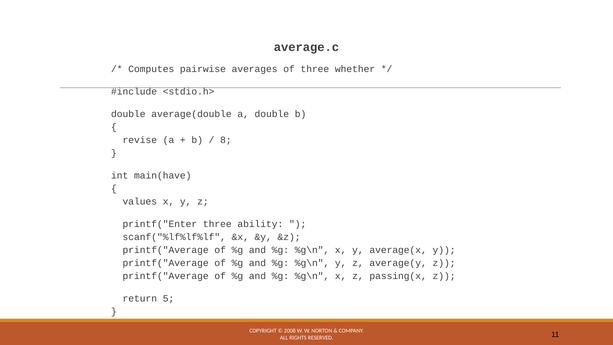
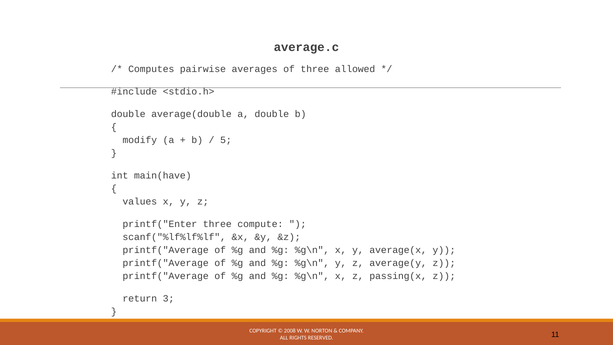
whether: whether -> allowed (355, 69)
revise: revise -> modify (140, 140)
8: 8 -> 5 (226, 140)
ability: ability -> compute (260, 224)
5: 5 -> 3 (169, 298)
